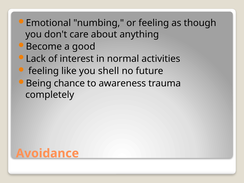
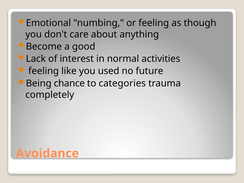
shell: shell -> used (109, 71)
awareness: awareness -> categories (122, 83)
